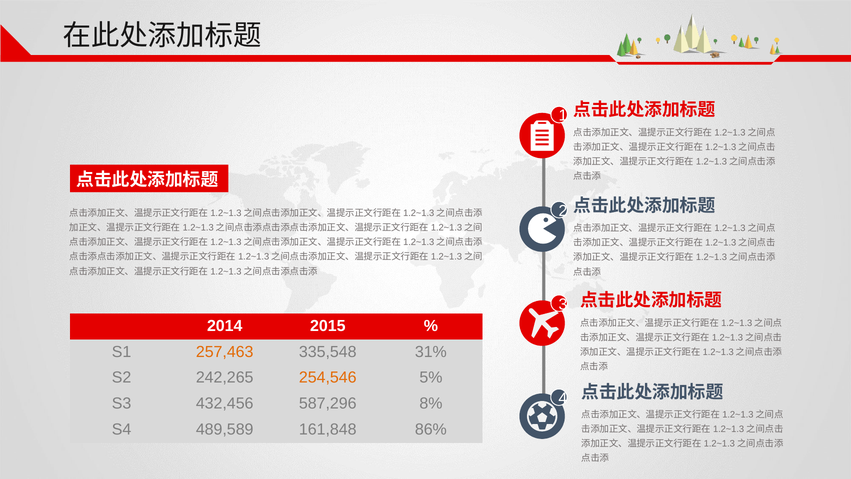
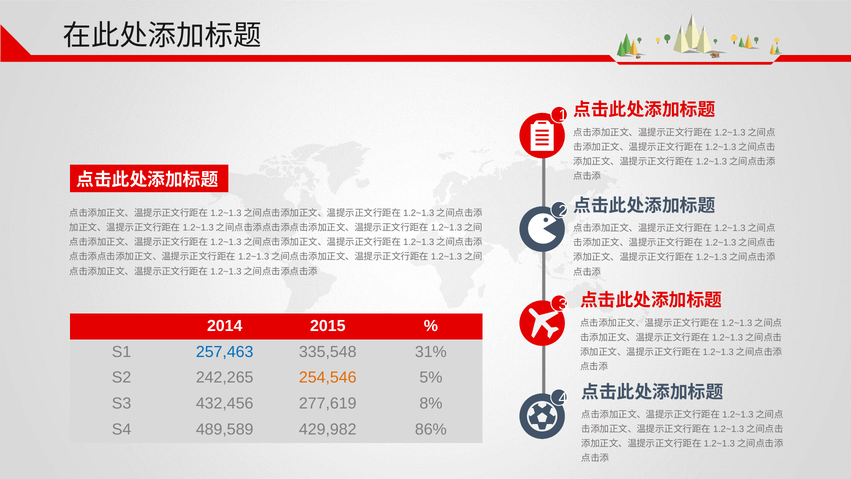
257,463 colour: orange -> blue (225, 352)
587,296: 587,296 -> 277,619 (328, 403)
161,848: 161,848 -> 429,982 (328, 429)
